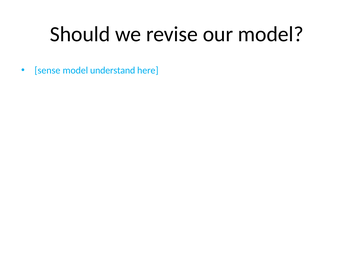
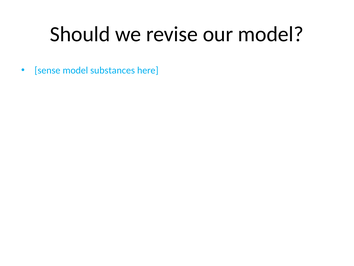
understand: understand -> substances (113, 70)
